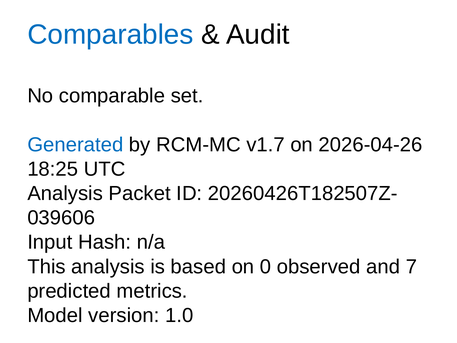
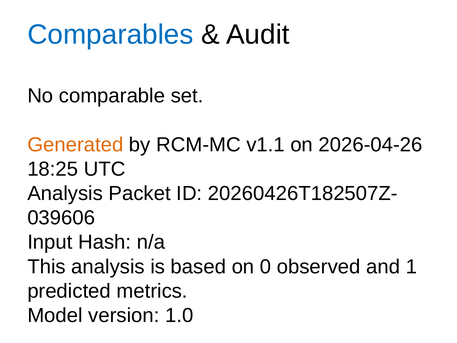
Generated colour: blue -> orange (75, 145)
v1.7: v1.7 -> v1.1 (266, 145)
7: 7 -> 1 (411, 266)
